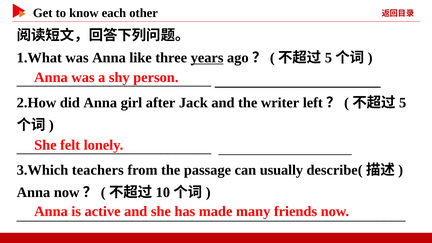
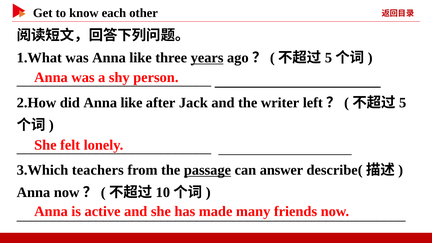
did Anna girl: girl -> like (132, 103)
passage underline: none -> present (207, 170)
usually: usually -> answer (281, 170)
